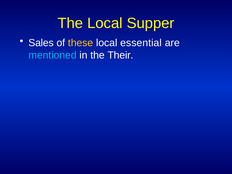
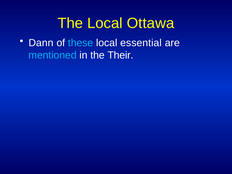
Supper: Supper -> Ottawa (150, 23)
Sales: Sales -> Dann (41, 43)
these colour: yellow -> light blue (81, 43)
